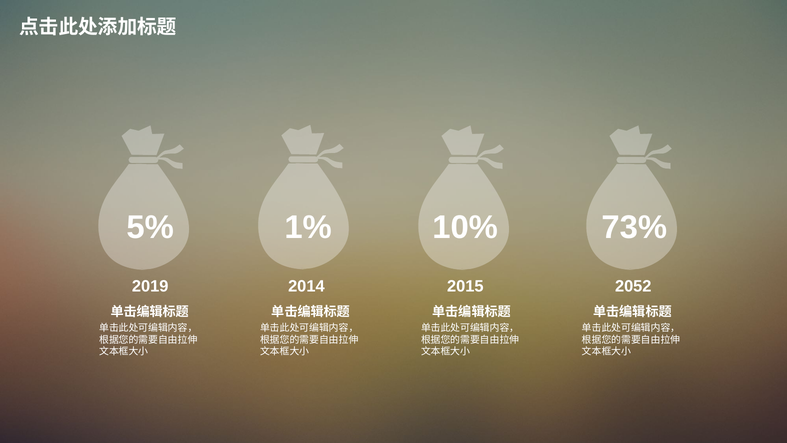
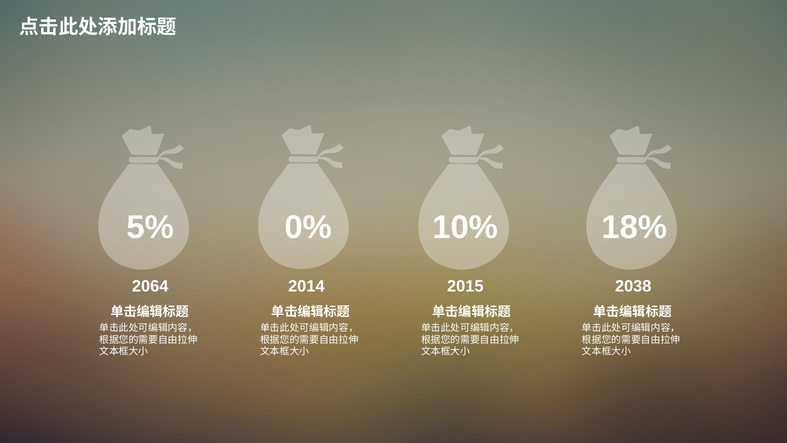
1%: 1% -> 0% (308, 227)
73%: 73% -> 18% (634, 227)
2019: 2019 -> 2064 (150, 286)
2052: 2052 -> 2038 (633, 286)
